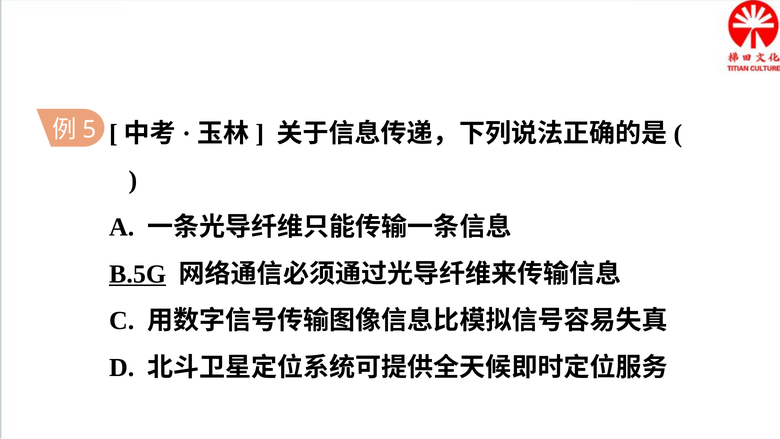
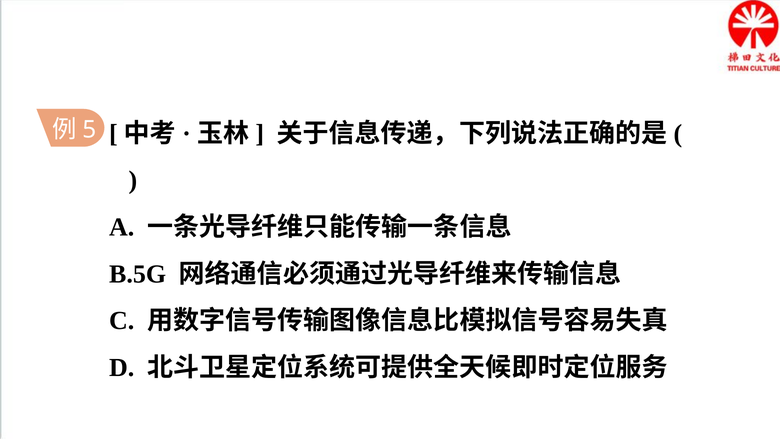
B.5G underline: present -> none (138, 274)
